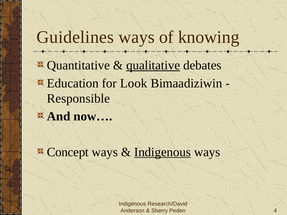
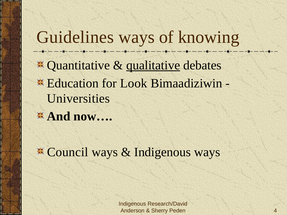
Responsible: Responsible -> Universities (78, 99)
Concept: Concept -> Council (68, 152)
Indigenous underline: present -> none (163, 152)
